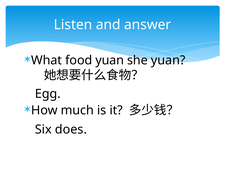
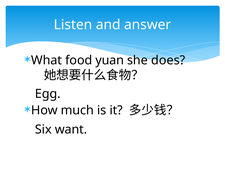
she yuan: yuan -> does (168, 60)
does: does -> want (71, 129)
